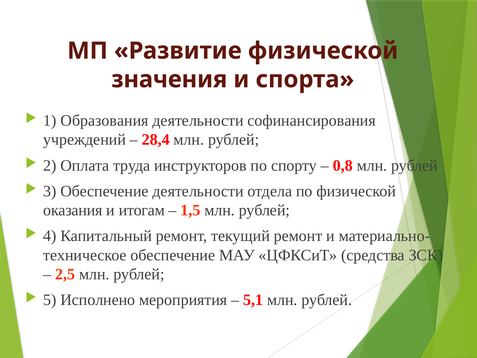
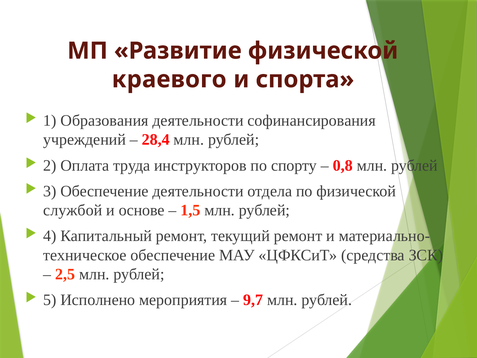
значения: значения -> краевого (169, 79)
оказания: оказания -> службой (73, 210)
итогам: итогам -> основе (142, 210)
5,1: 5,1 -> 9,7 (253, 300)
